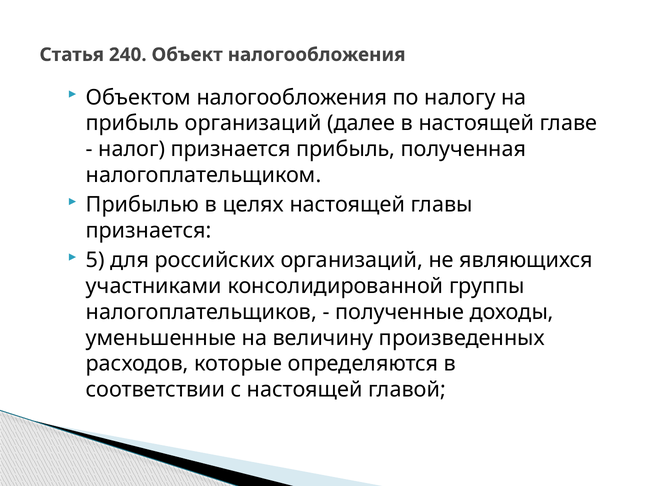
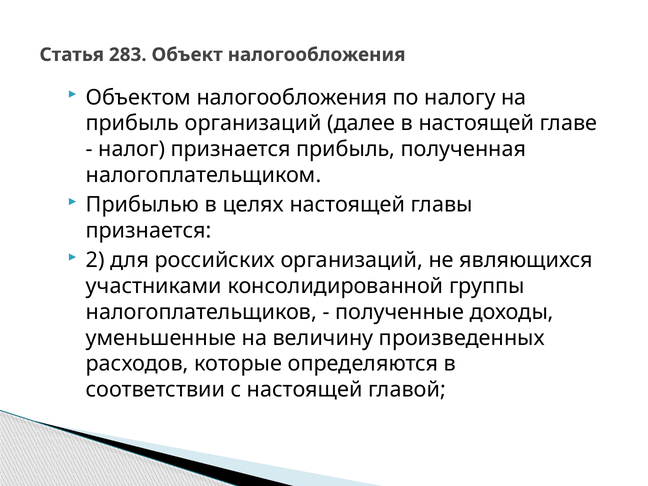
240: 240 -> 283 (128, 55)
5: 5 -> 2 (95, 260)
